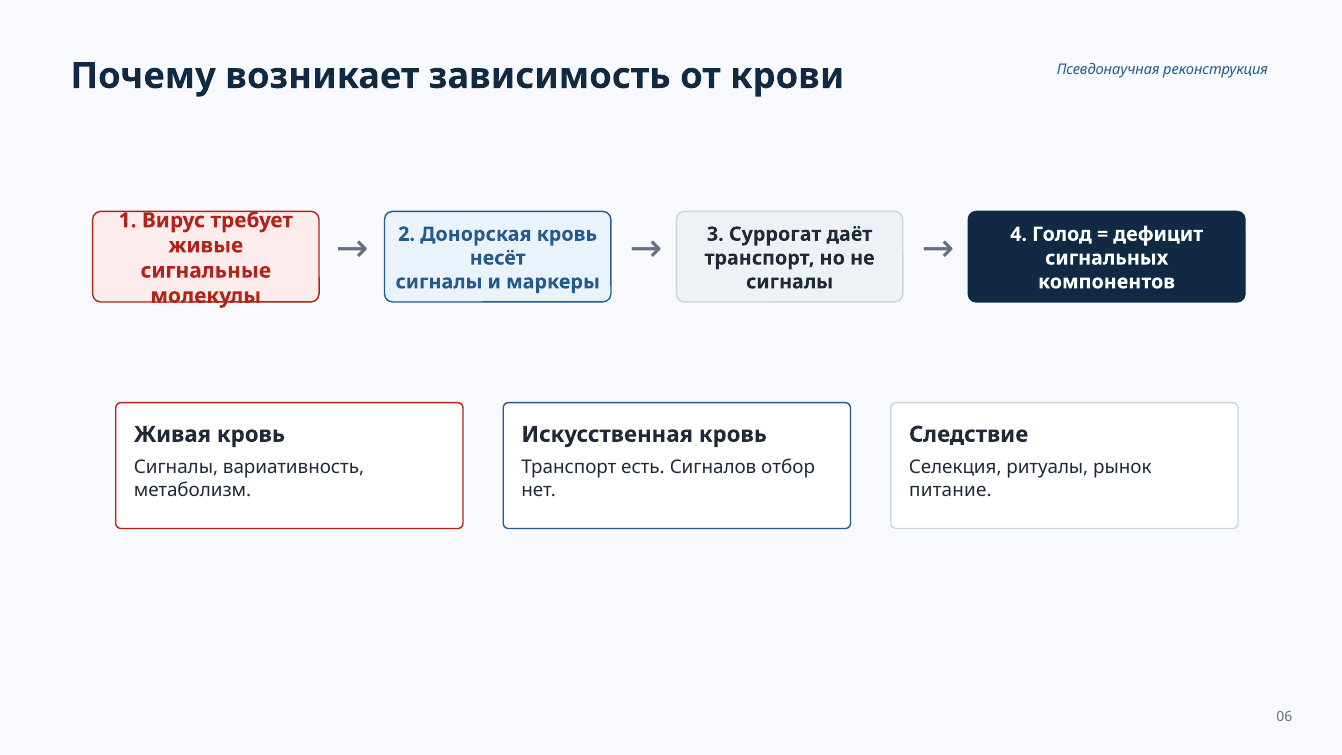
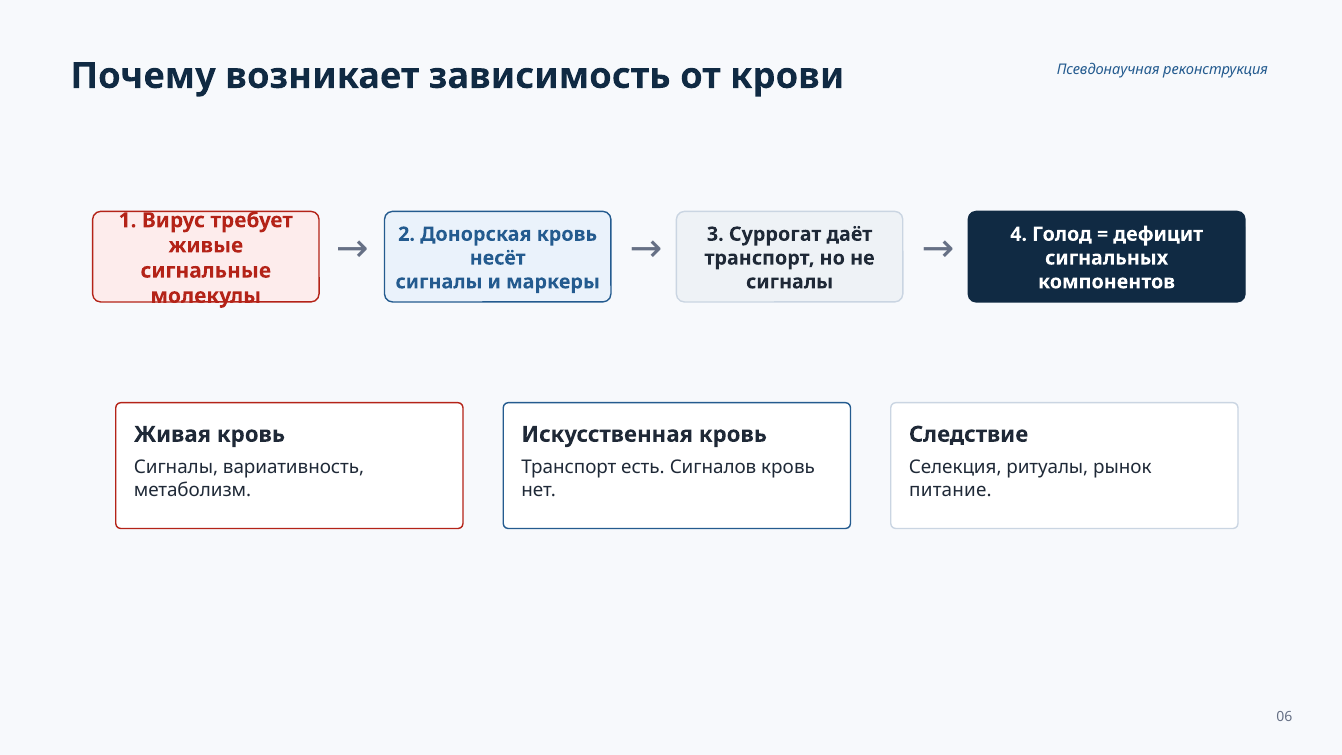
Сигналов отбор: отбор -> кровь (788, 468)
